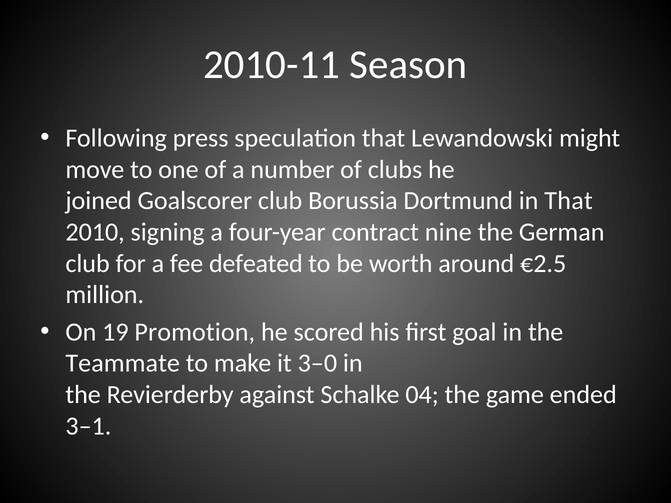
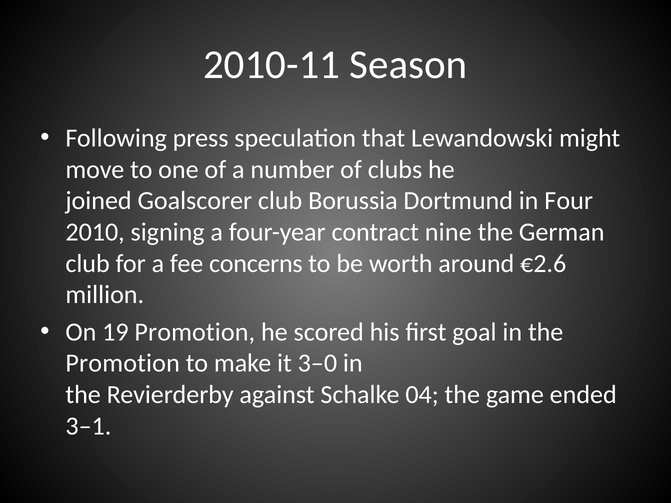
in That: That -> Four (569, 201)
defeated: defeated -> concerns (256, 264)
€2.5: €2.5 -> €2.6 (543, 264)
Teammate: Teammate -> Promotion (123, 364)
